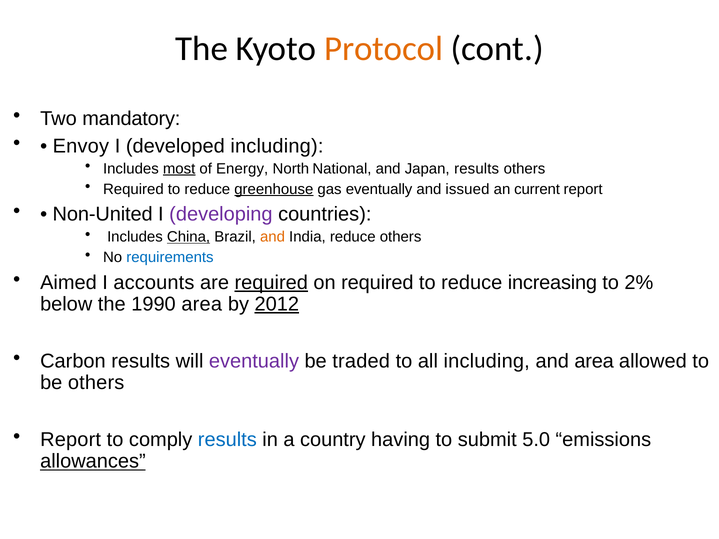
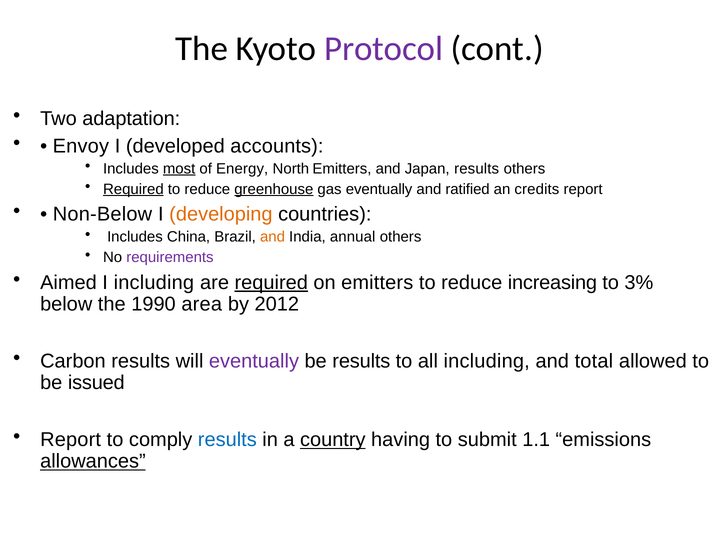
Protocol colour: orange -> purple (384, 49)
mandatory: mandatory -> adaptation (131, 119)
developed including: including -> accounts (277, 146)
North National: National -> Emitters (342, 169)
Required underline: none -> present (133, 189)
issued: issued -> ratified (468, 189)
current: current -> credits (537, 189)
Non-United: Non-United -> Non-Below (102, 214)
developing colour: purple -> orange (221, 214)
China underline: present -> none (189, 237)
India reduce: reduce -> annual (353, 237)
requirements colour: blue -> purple (170, 257)
I accounts: accounts -> including (154, 283)
on required: required -> emitters (377, 283)
2%: 2% -> 3% (639, 283)
2012 underline: present -> none (277, 304)
be traded: traded -> results (361, 361)
and area: area -> total (594, 361)
be others: others -> issued (96, 383)
country underline: none -> present (333, 440)
5.0: 5.0 -> 1.1 (536, 440)
